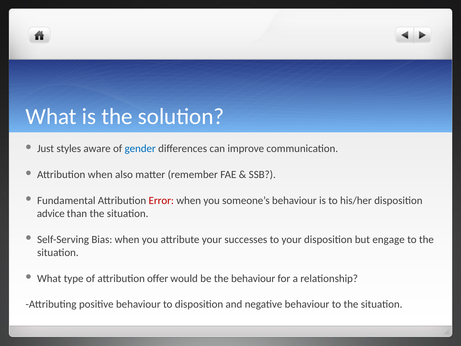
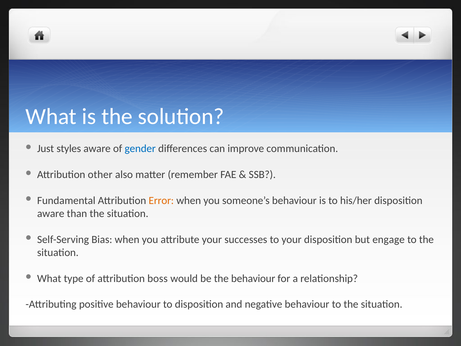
Attribution when: when -> other (100, 174)
Error colour: red -> orange (161, 200)
advice: advice -> aware (51, 213)
offer: offer -> boss (158, 278)
